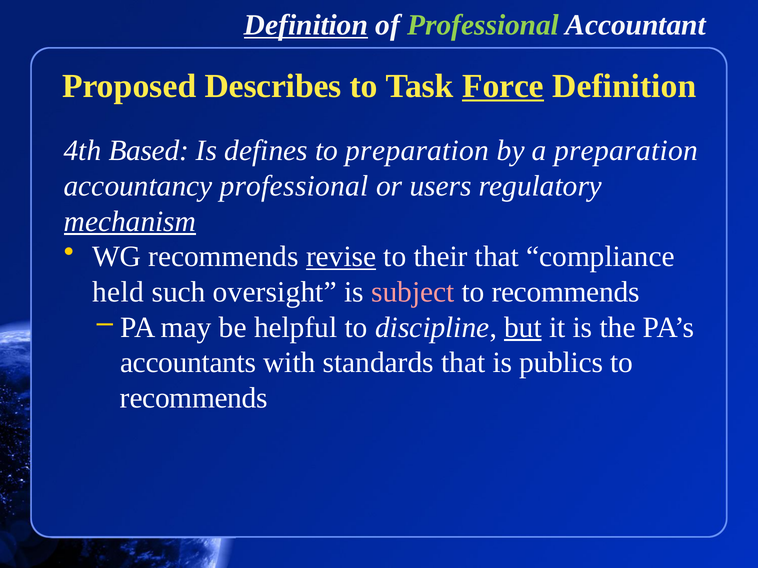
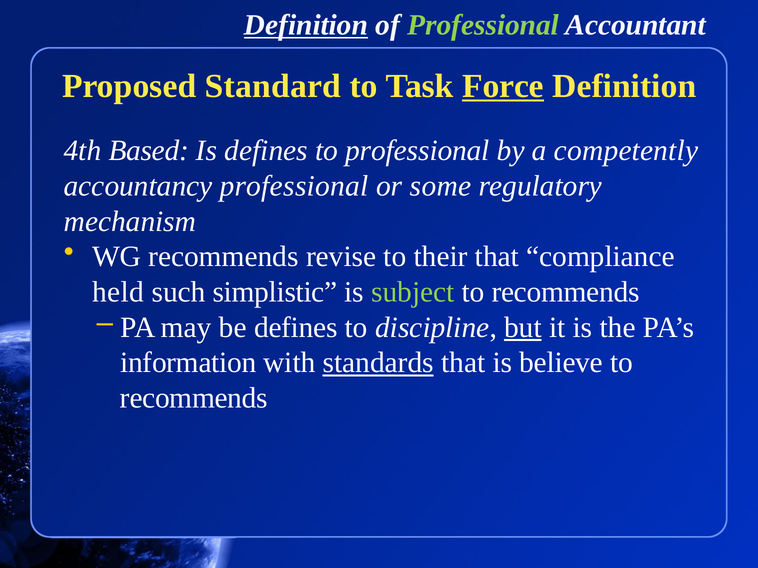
Describes: Describes -> Standard (273, 86)
to preparation: preparation -> professional (417, 151)
a preparation: preparation -> competently (626, 151)
users: users -> some (440, 186)
mechanism underline: present -> none (130, 222)
revise underline: present -> none (341, 257)
oversight: oversight -> simplistic (275, 292)
subject colour: pink -> light green (413, 292)
be helpful: helpful -> defines (296, 328)
accountants: accountants -> information (188, 363)
standards underline: none -> present (378, 363)
publics: publics -> believe (561, 363)
